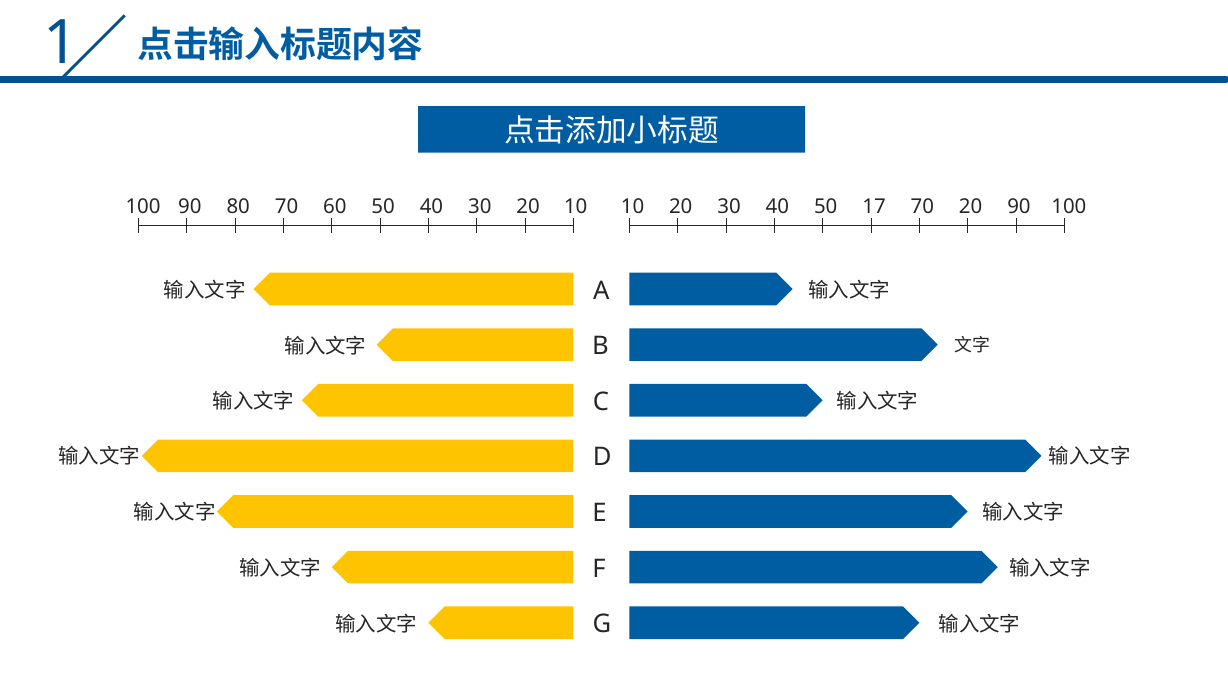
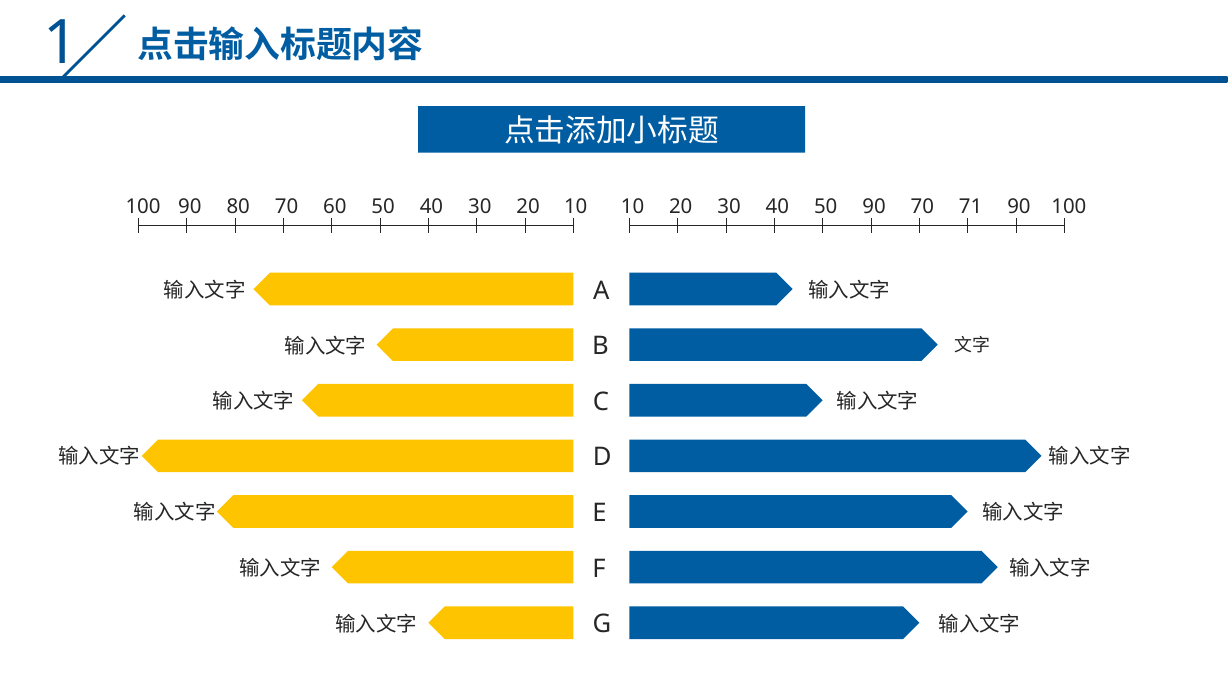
50 17: 17 -> 90 (874, 206)
70 20: 20 -> 71 (971, 206)
